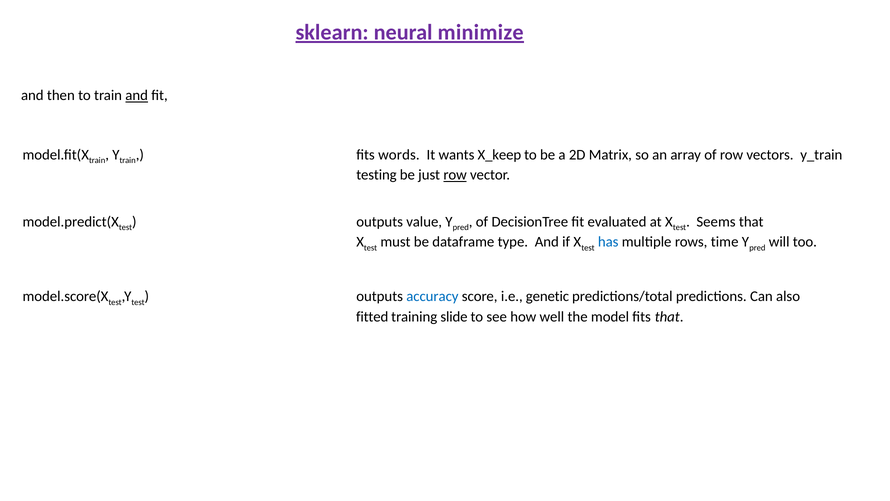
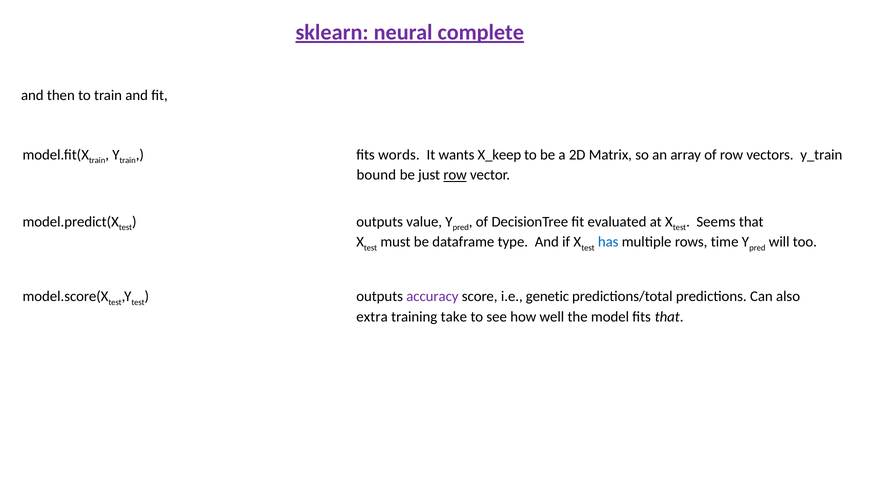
minimize: minimize -> complete (481, 32)
and underline: present -> none (137, 96)
testing: testing -> bound (376, 175)
accuracy colour: blue -> purple (432, 296)
fitted: fitted -> extra (372, 316)
slide: slide -> take (454, 316)
